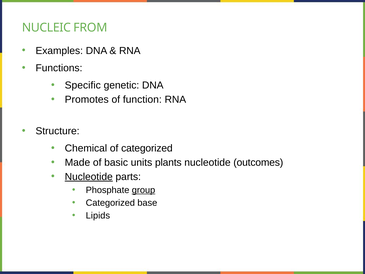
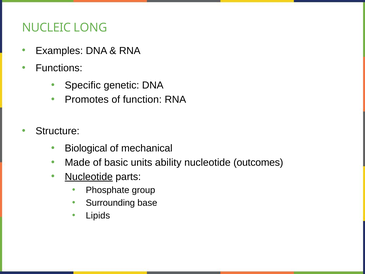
FROM: FROM -> LONG (90, 28)
Chemical: Chemical -> Biological (86, 148)
of categorized: categorized -> mechanical (147, 148)
plants: plants -> ability (168, 162)
group underline: present -> none (144, 190)
Categorized: Categorized -> Surrounding (110, 203)
